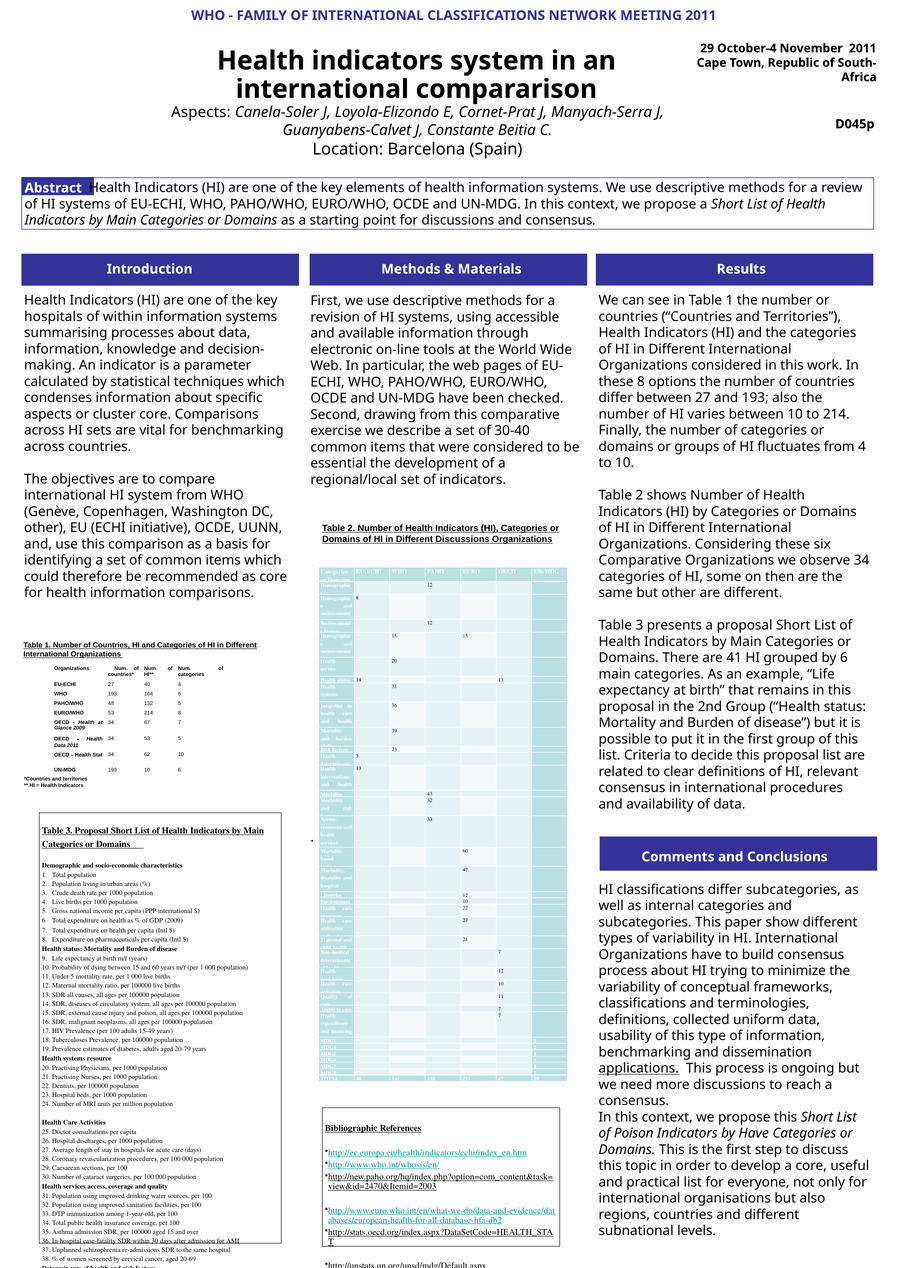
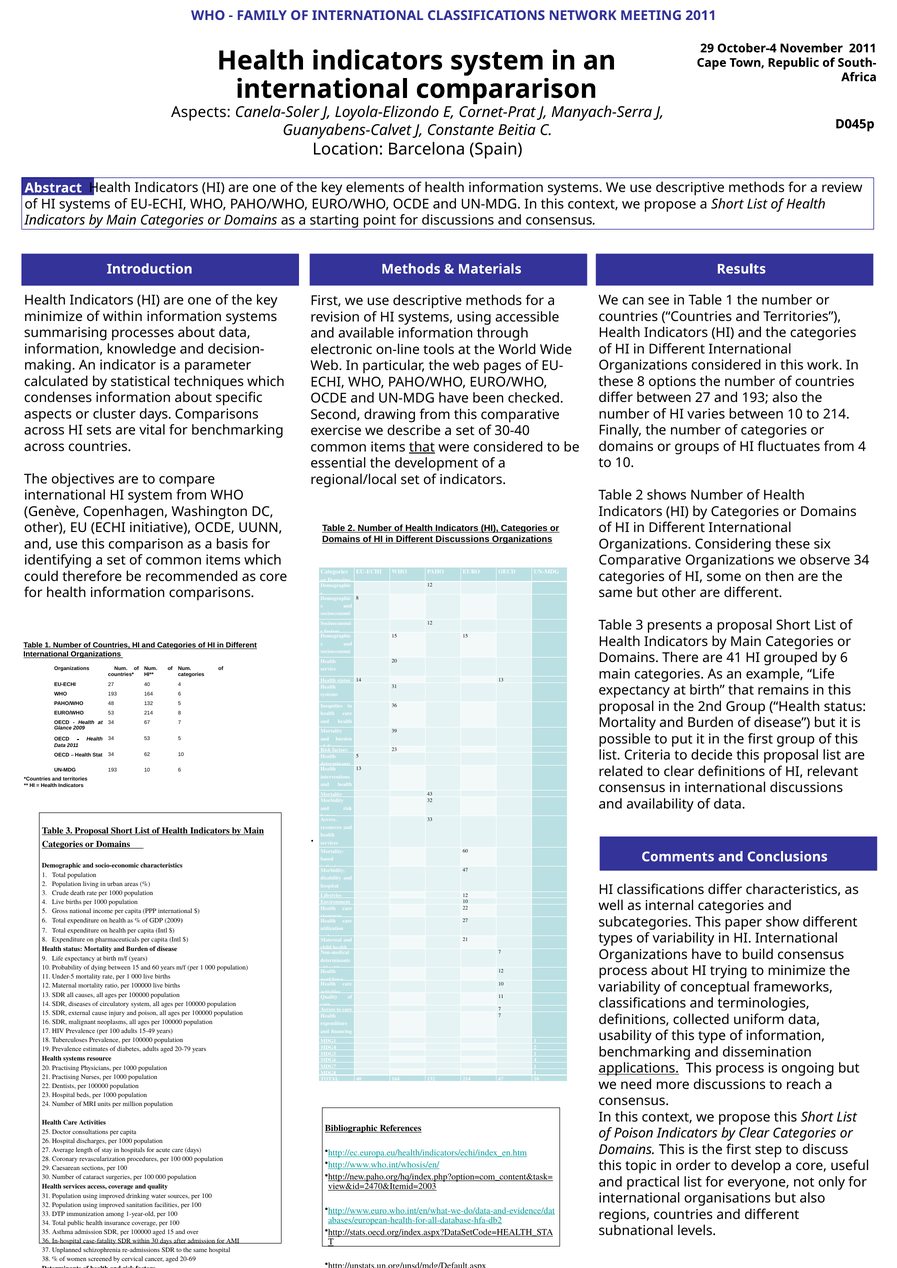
hospitals: hospitals -> minimize (53, 317)
cluster core: core -> days (155, 414)
that underline: none -> present (422, 447)
international procedures: procedures -> discussions (806, 788)
differ subcategories: subcategories -> characteristics (793, 890)
by Have: Have -> Clear (754, 1134)
